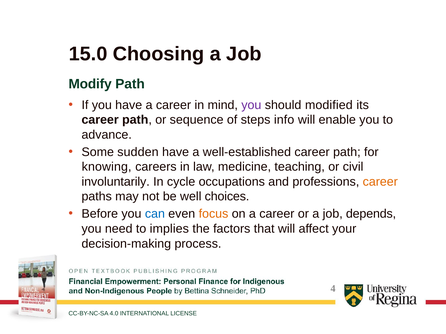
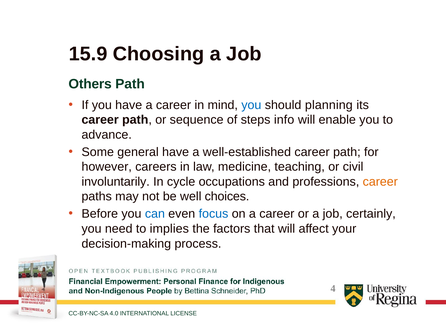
15.0: 15.0 -> 15.9 (88, 54)
Modify: Modify -> Others (90, 84)
you colour: purple -> blue (251, 105)
modified: modified -> planning (329, 105)
sudden: sudden -> general (138, 152)
knowing: knowing -> however (107, 167)
focus colour: orange -> blue (214, 214)
depends: depends -> certainly (371, 214)
